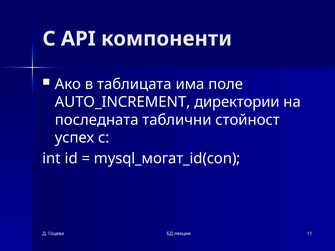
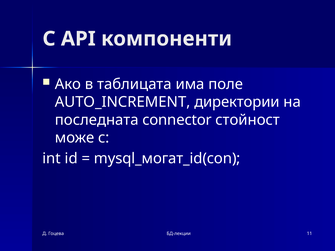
таблични: таблични -> connector (177, 120)
успех: успех -> може (75, 138)
